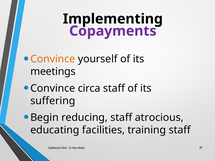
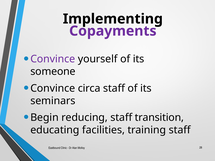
Convince colour: orange -> purple (53, 59)
meetings: meetings -> someone (53, 72)
suffering: suffering -> seminars (53, 101)
atrocious: atrocious -> transition (159, 118)
